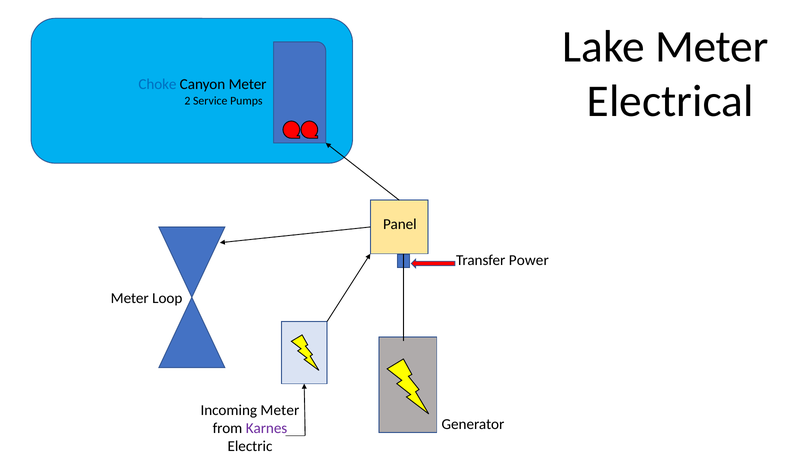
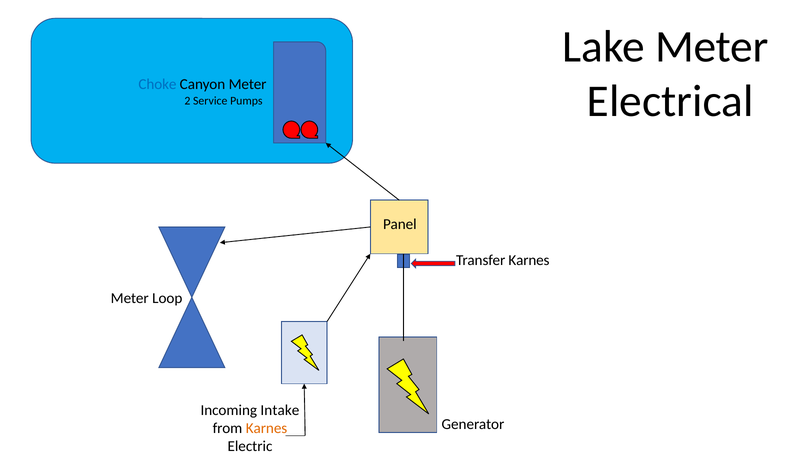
Transfer Power: Power -> Karnes (529, 260)
Incoming Meter: Meter -> Intake (280, 410)
Karnes colour: purple -> orange (267, 428)
